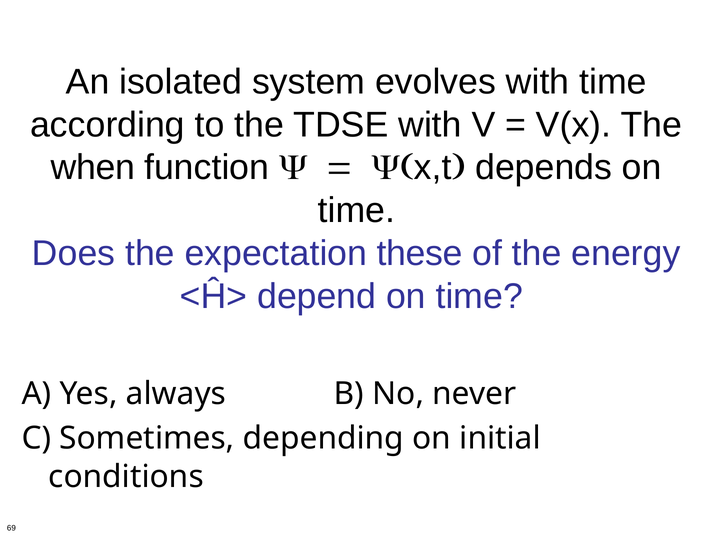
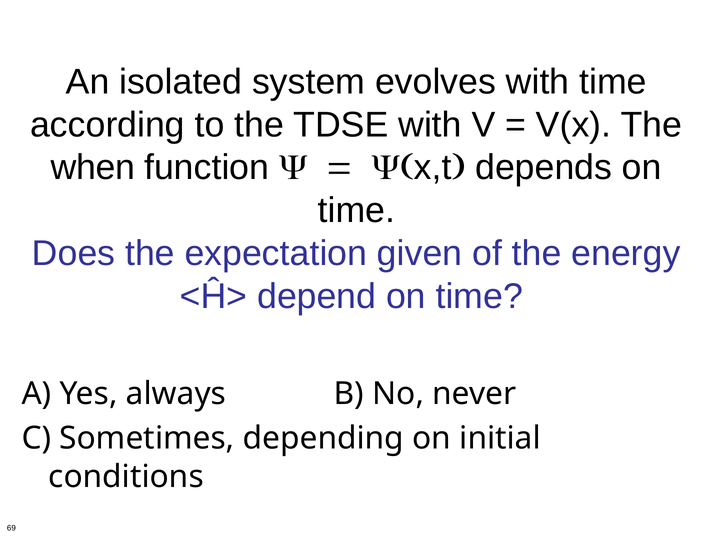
these: these -> given (420, 253)
